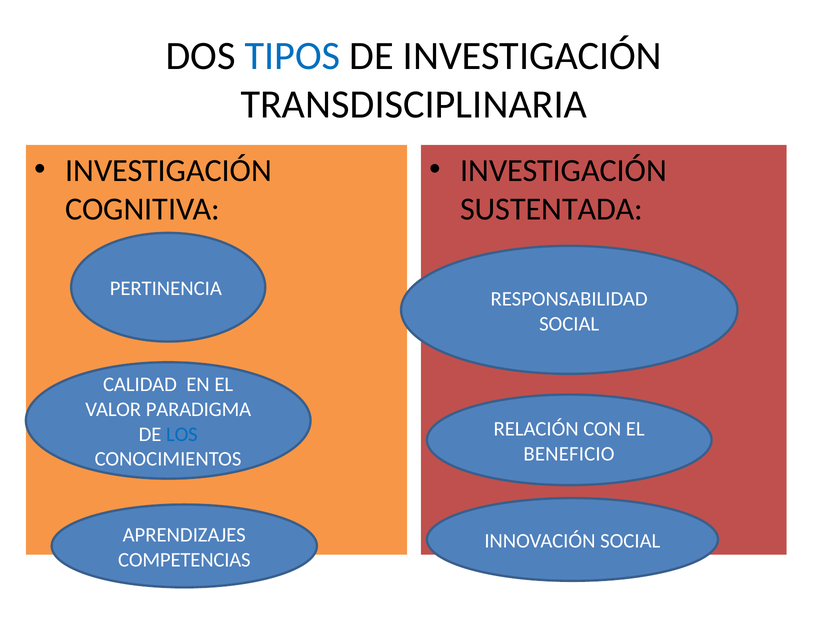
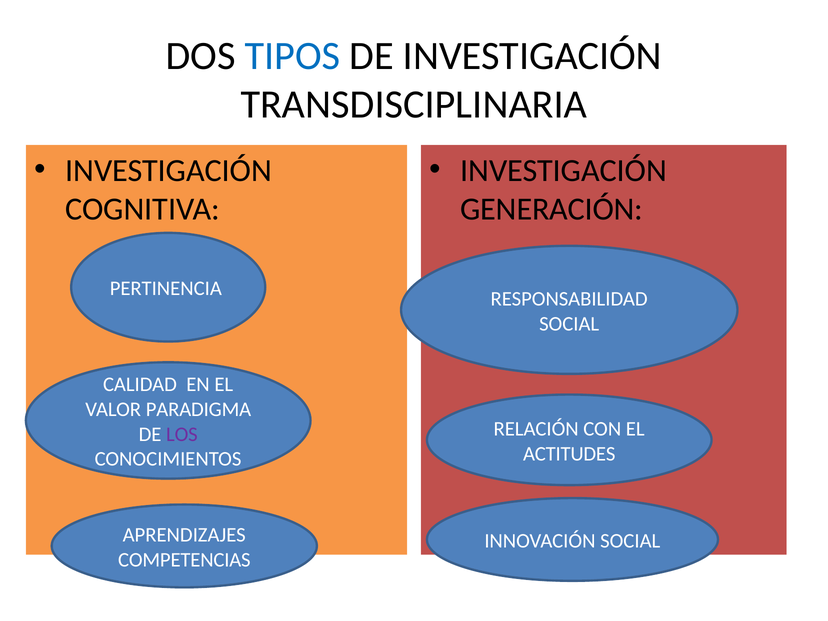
SUSTENTADA: SUSTENTADA -> GENERACIÓN (552, 209)
LOS colour: blue -> purple (182, 434)
BENEFICIO: BENEFICIO -> ACTITUDES (569, 454)
